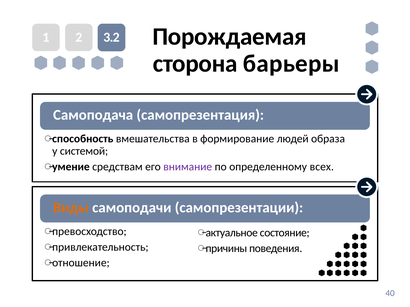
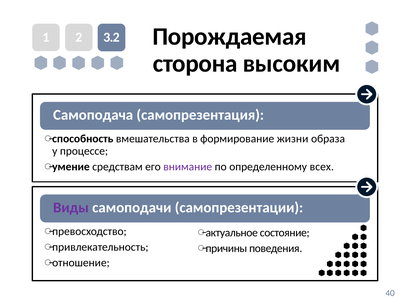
барьеры: барьеры -> высоким (291, 64)
людей: людей -> жизни (293, 139)
системой: системой -> процессе (84, 151)
Виды colour: orange -> purple (71, 208)
